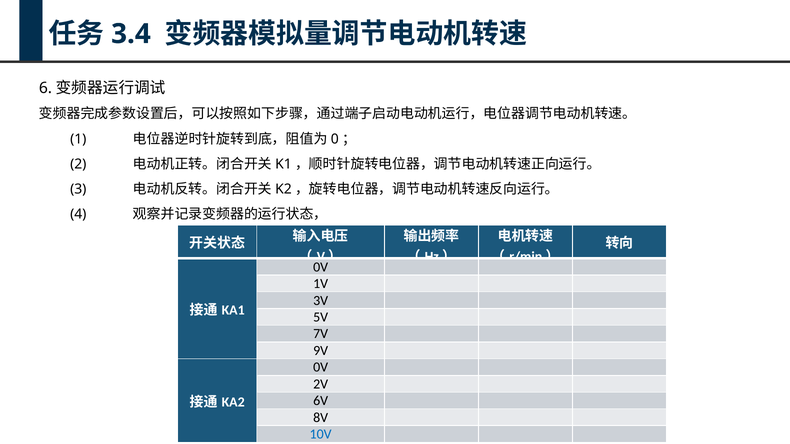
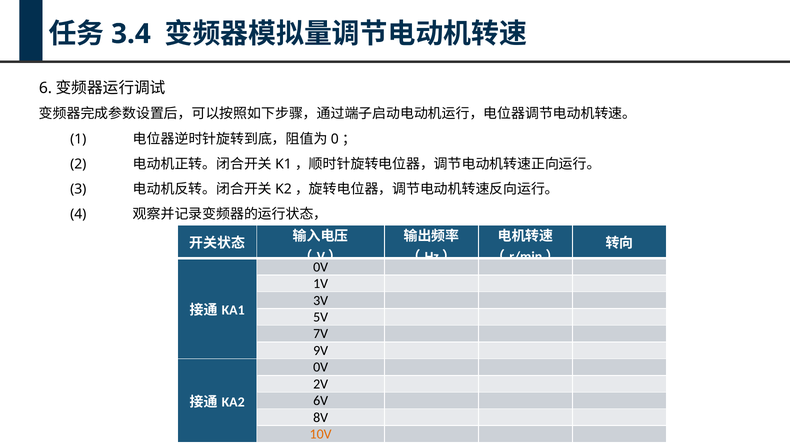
10V colour: blue -> orange (321, 435)
